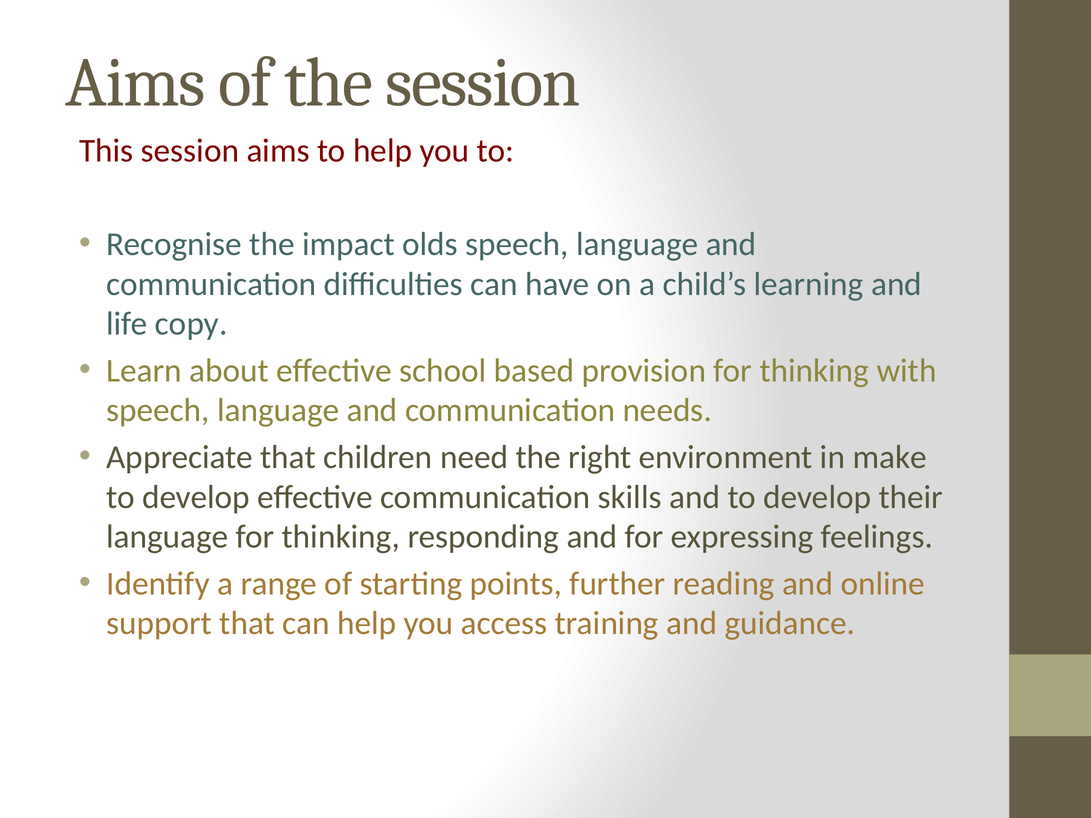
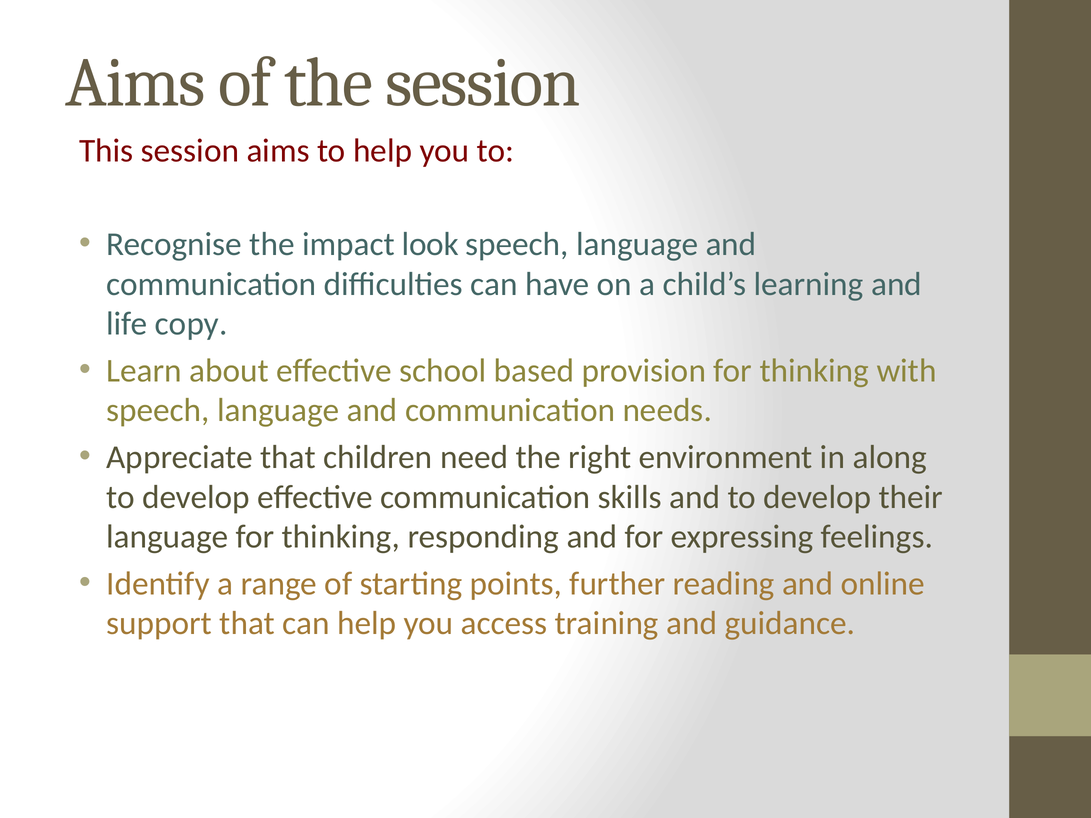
olds: olds -> look (430, 244)
make: make -> along (890, 457)
